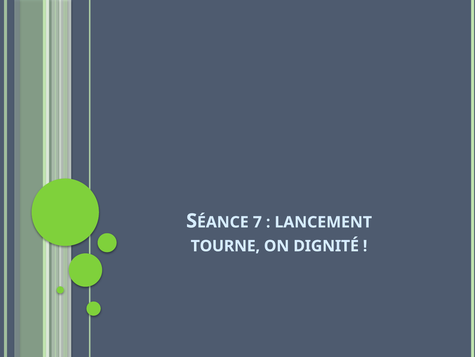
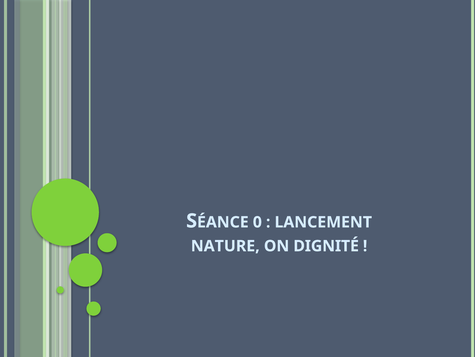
7: 7 -> 0 (257, 222)
TOURNE: TOURNE -> NATURE (225, 246)
